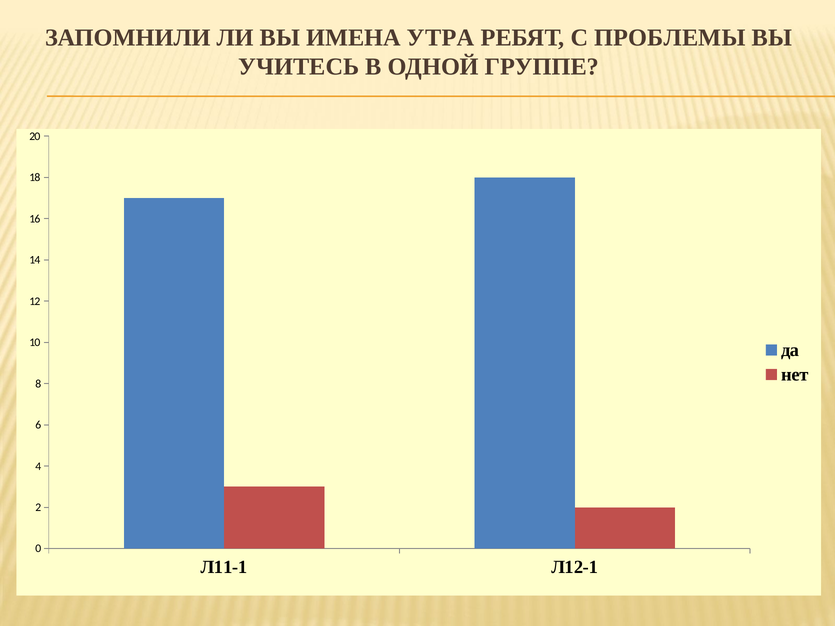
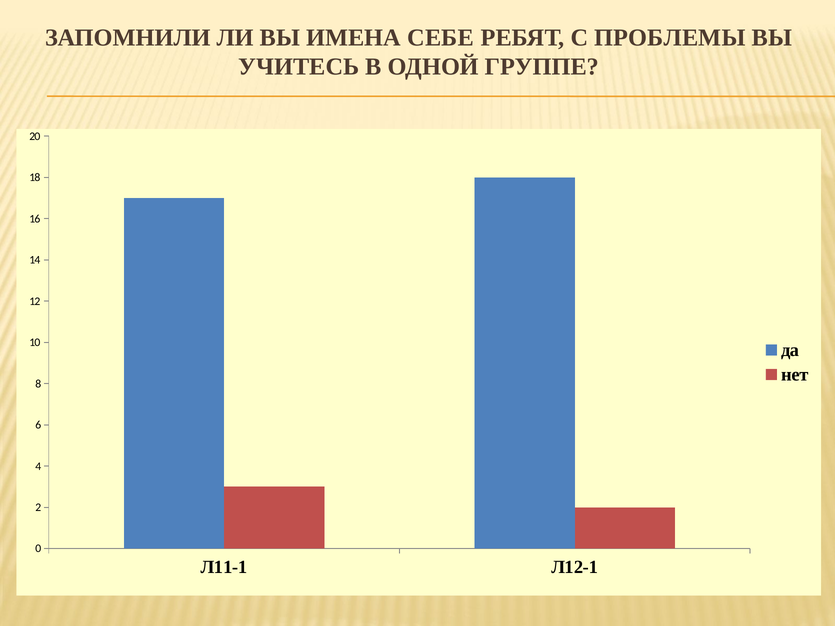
УТРА: УТРА -> СЕБЕ (441, 38)
